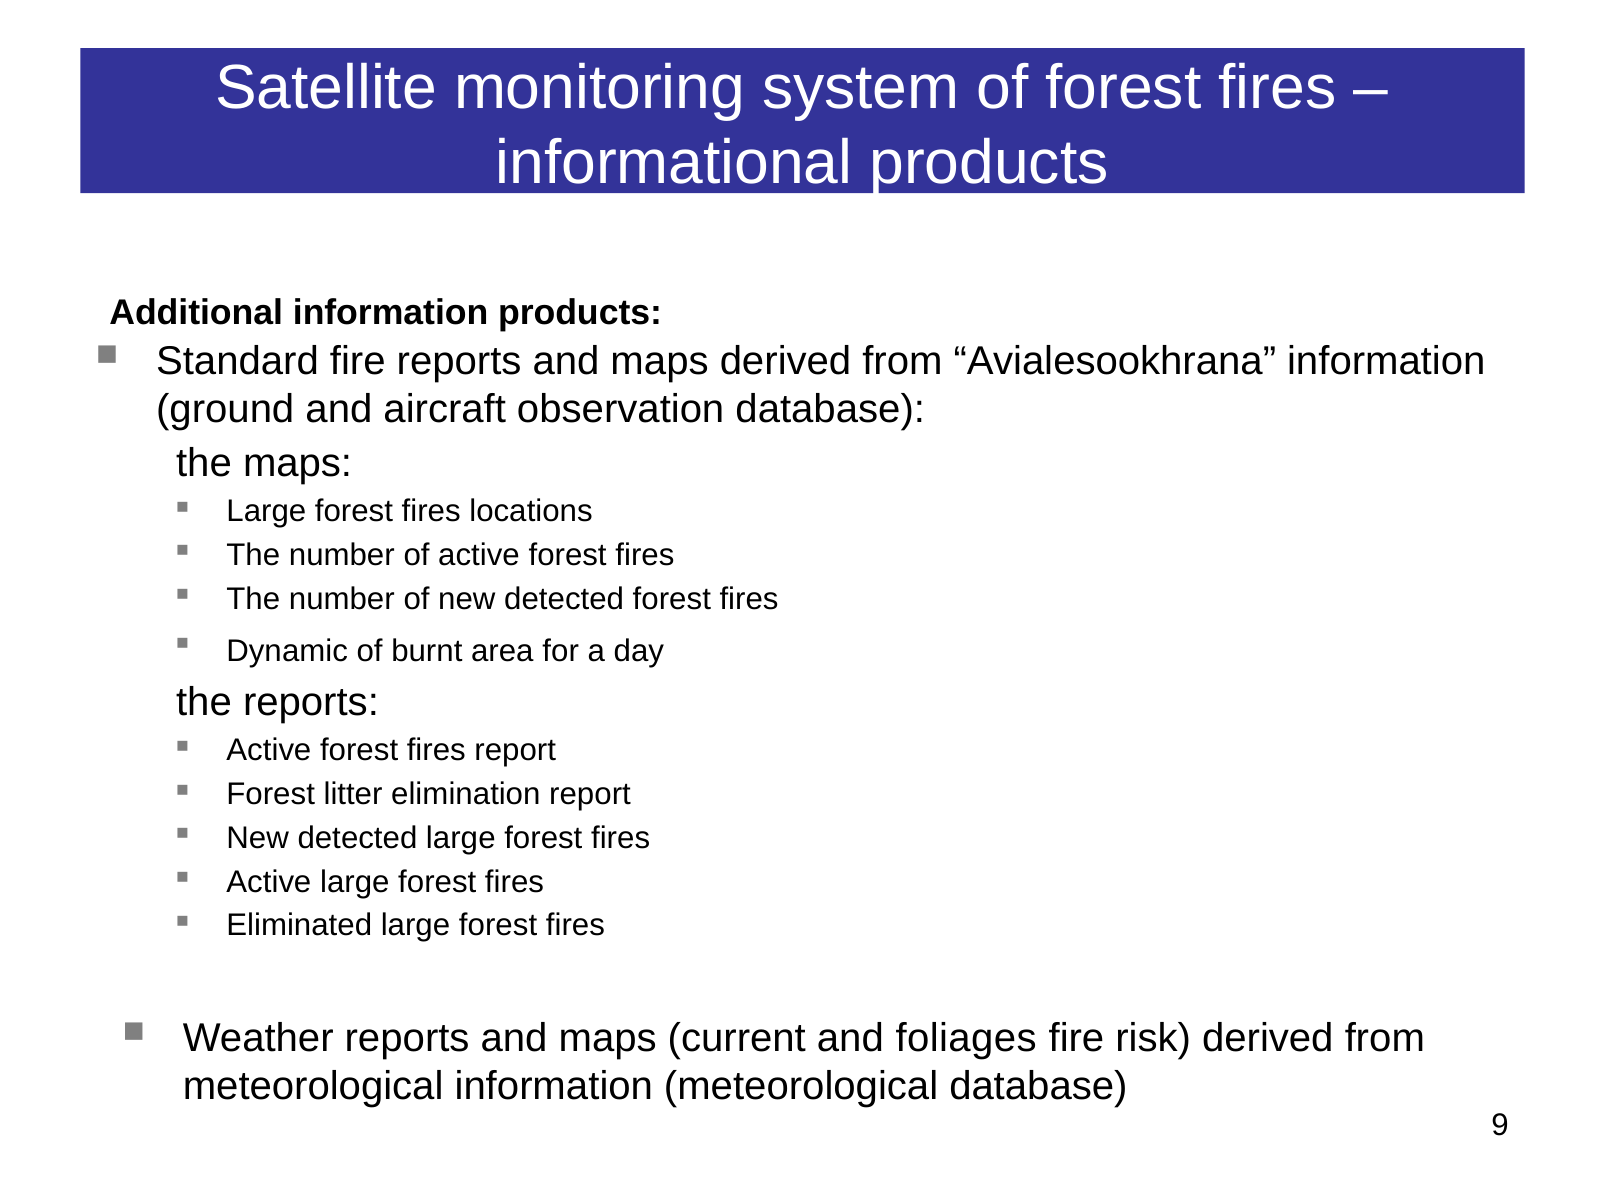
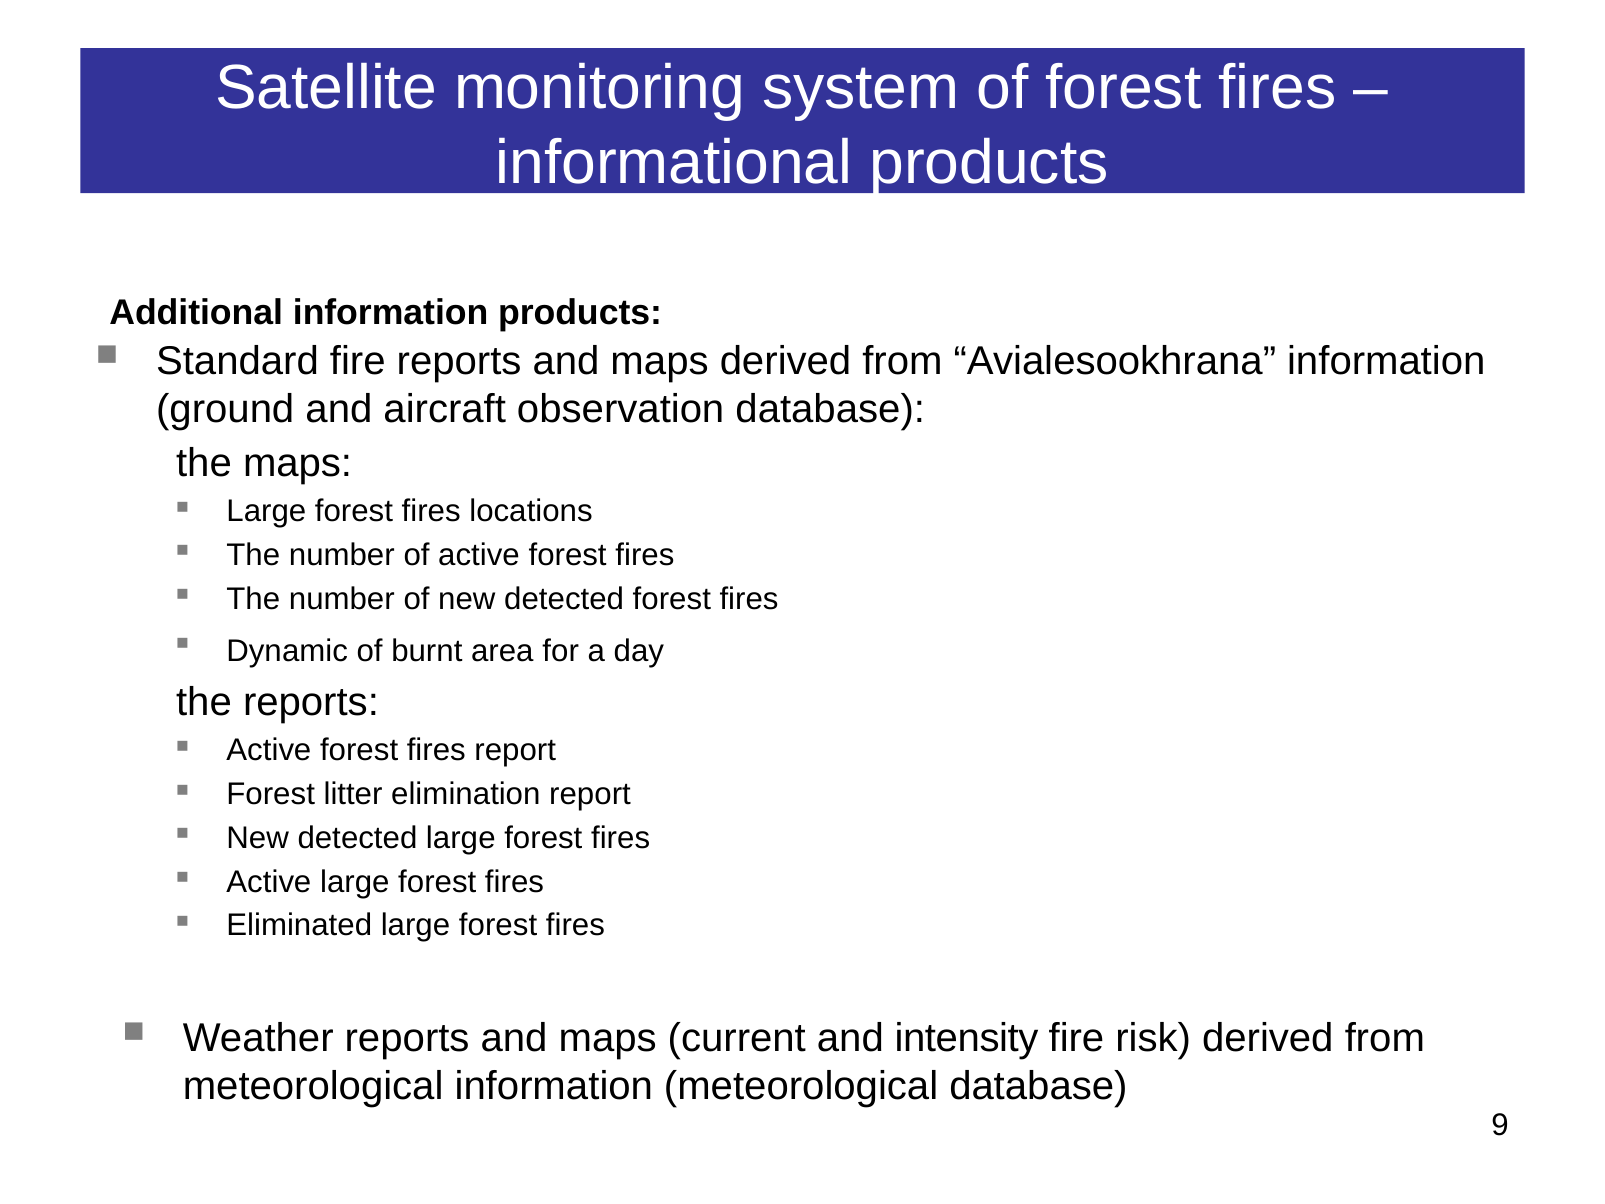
foliages: foliages -> intensity (967, 1038)
